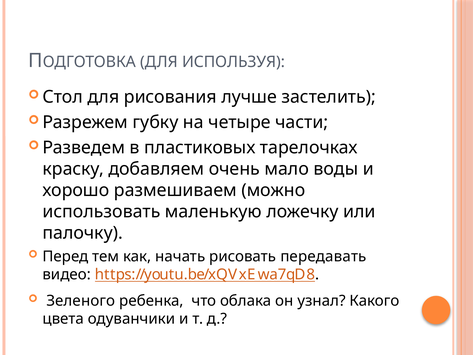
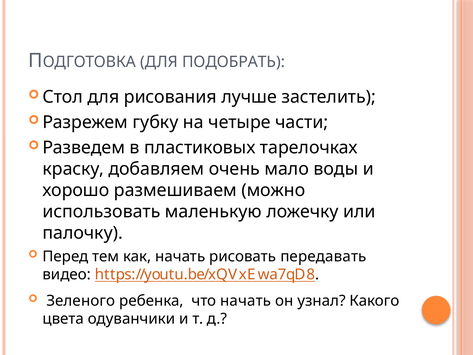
ИСПОЛЬЗУЯ: ИСПОЛЬЗУЯ -> ПОДОБРАТЬ (233, 62)
что облака: облака -> начать (246, 300)
